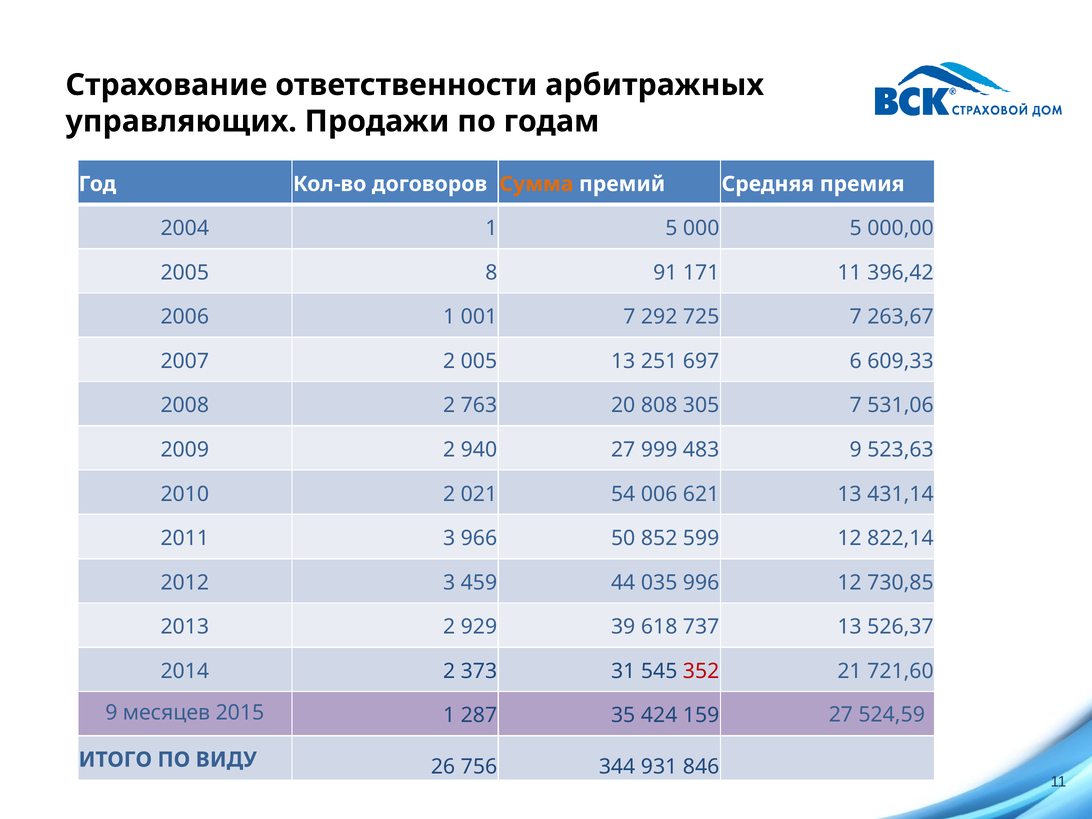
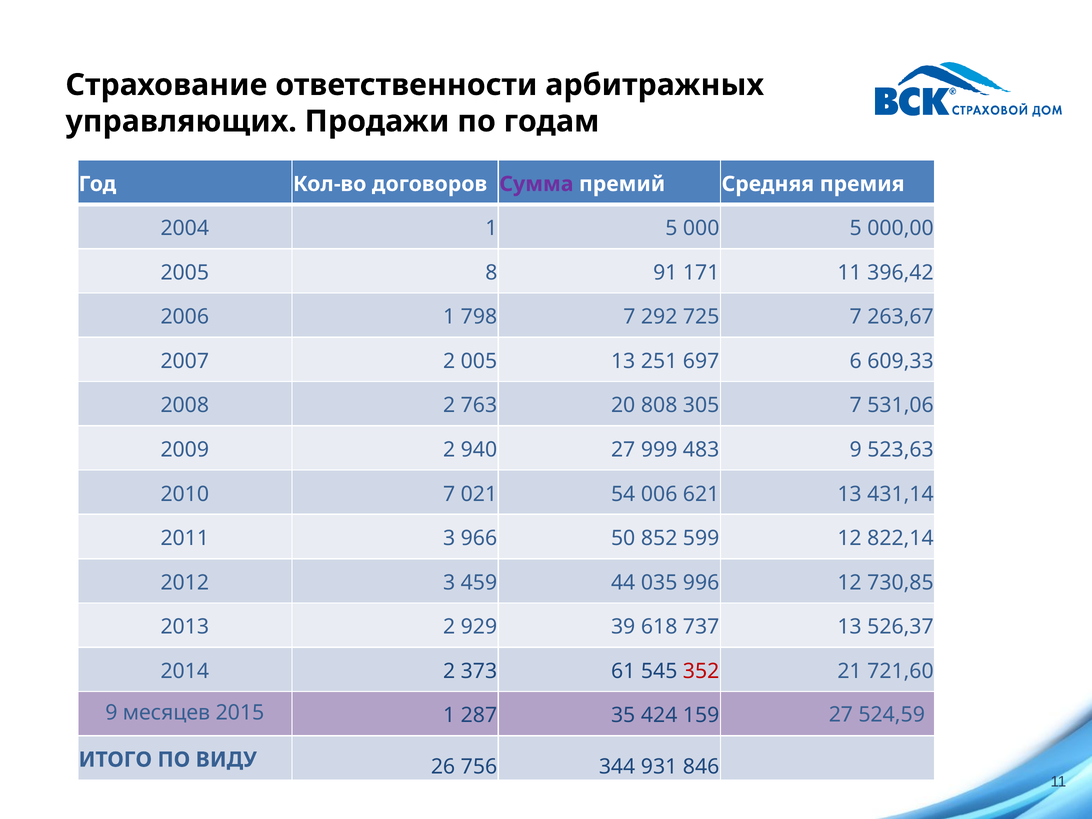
Сумма colour: orange -> purple (536, 184)
001: 001 -> 798 (479, 317)
2010 2: 2 -> 7 (449, 494)
31: 31 -> 61 (623, 671)
